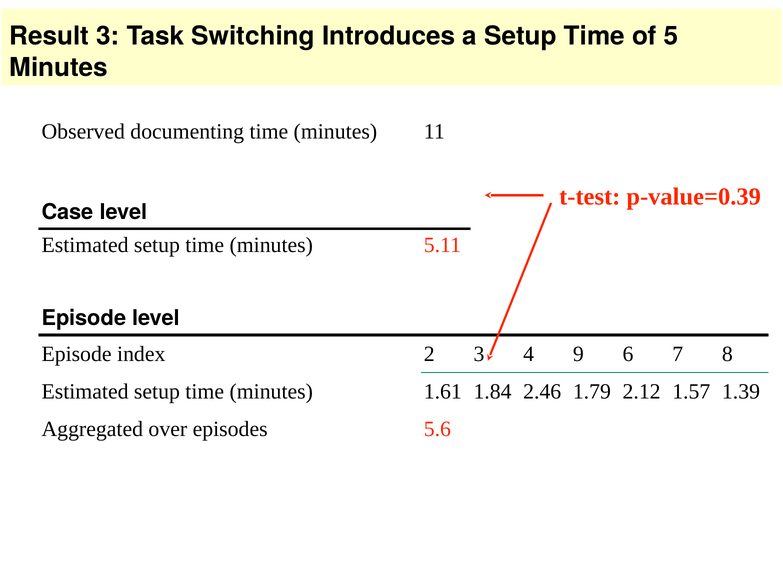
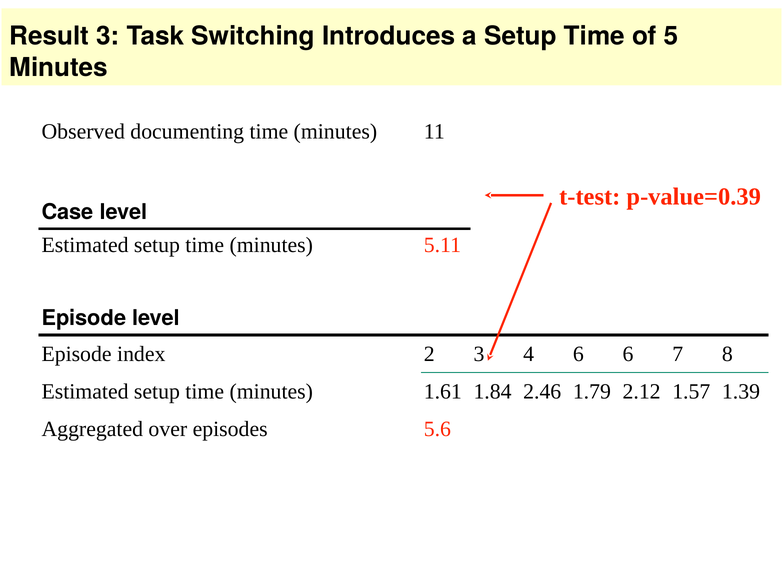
4 9: 9 -> 6 (578, 354)
